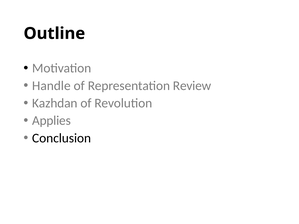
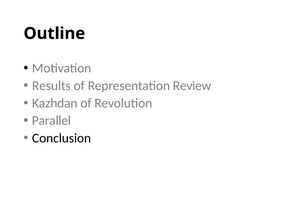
Handle: Handle -> Results (51, 86)
Applies: Applies -> Parallel (51, 121)
